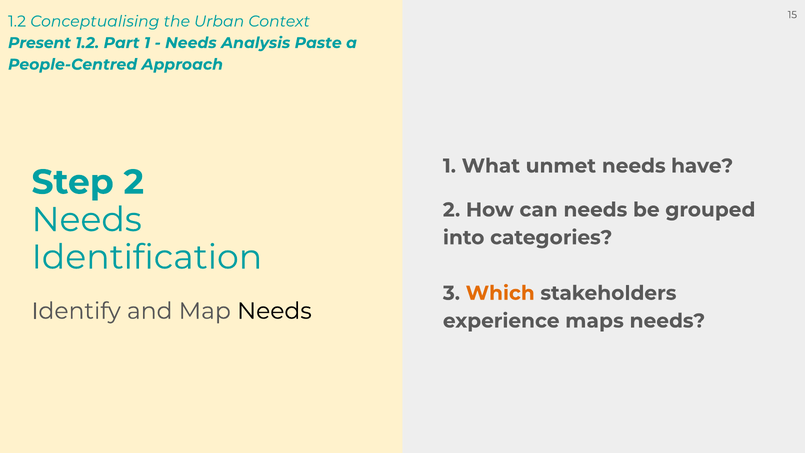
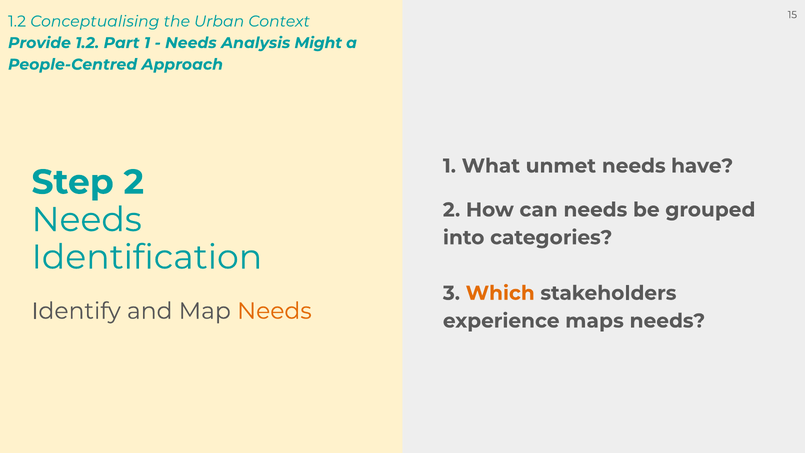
Present: Present -> Provide (39, 43)
Paste: Paste -> Might (318, 43)
Needs colour: black -> orange (274, 311)
